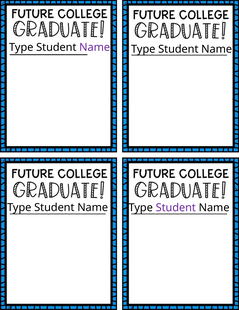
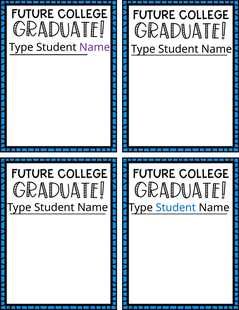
Student colour: purple -> blue (176, 207)
